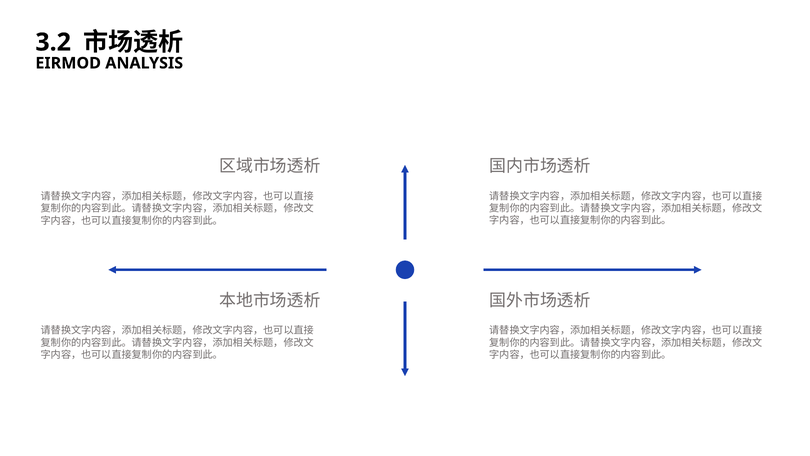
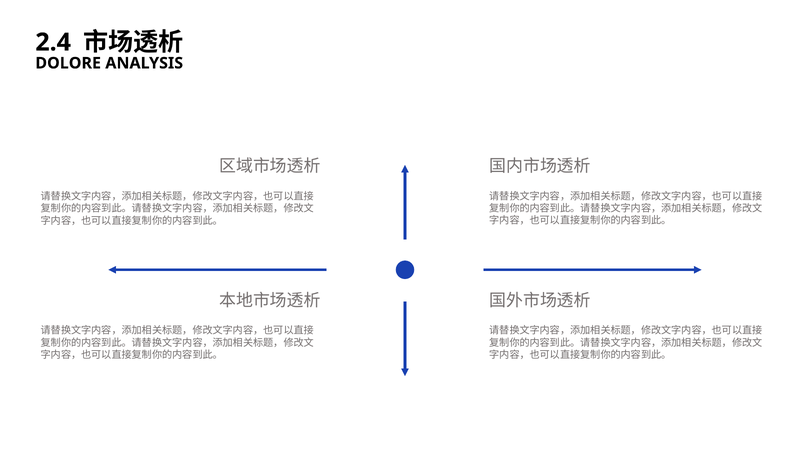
3.2: 3.2 -> 2.4 (53, 42)
EIRMOD: EIRMOD -> DOLORE (68, 63)
